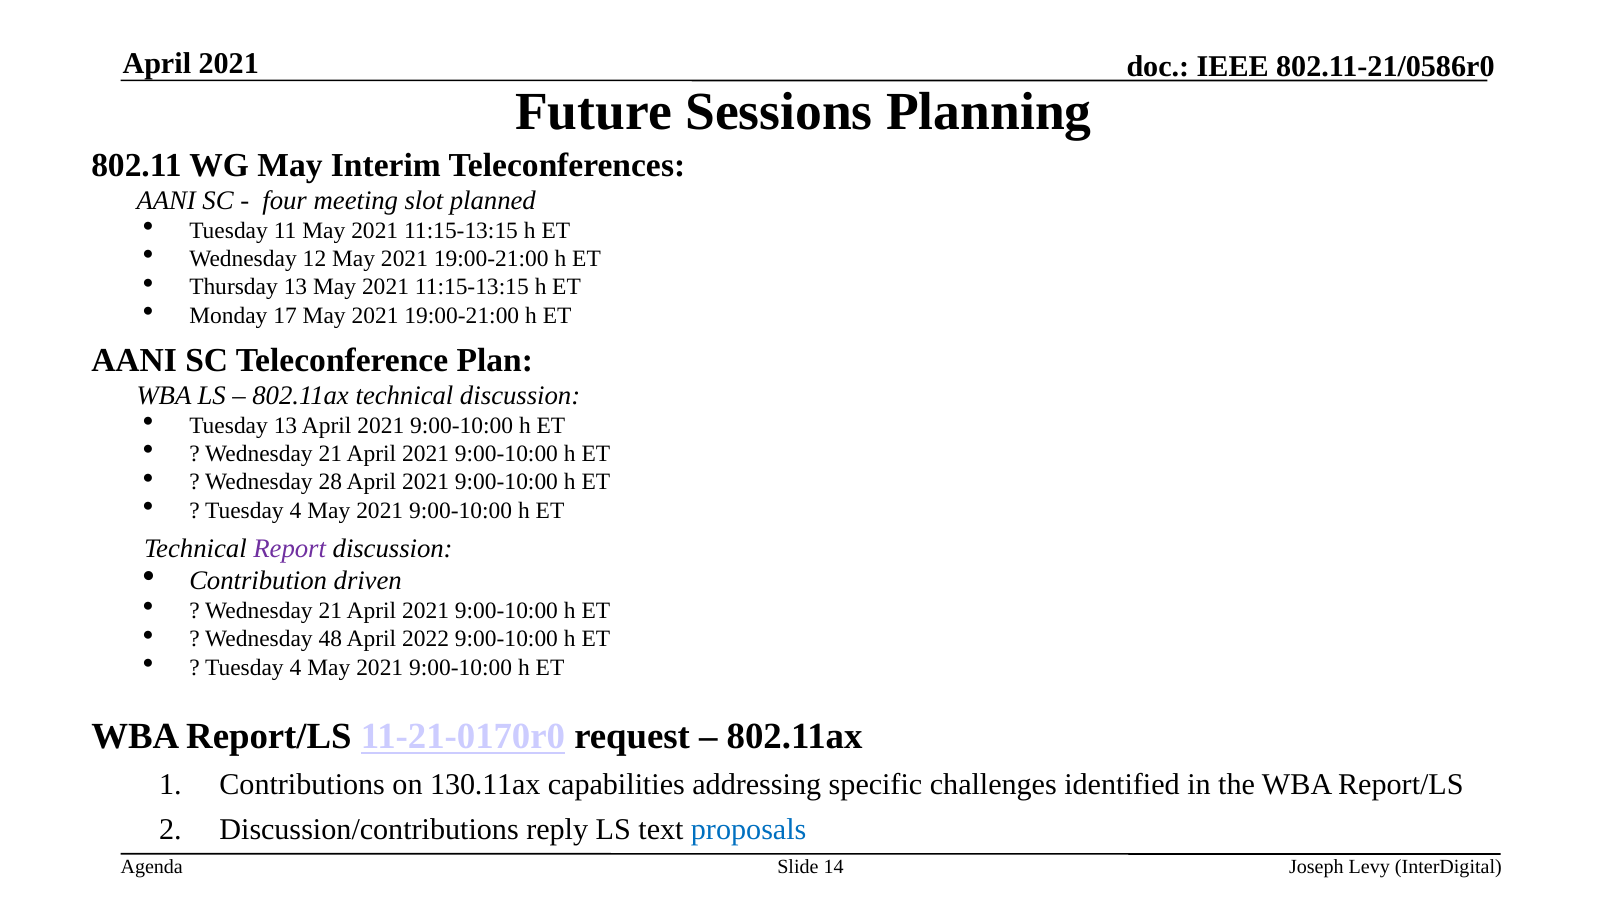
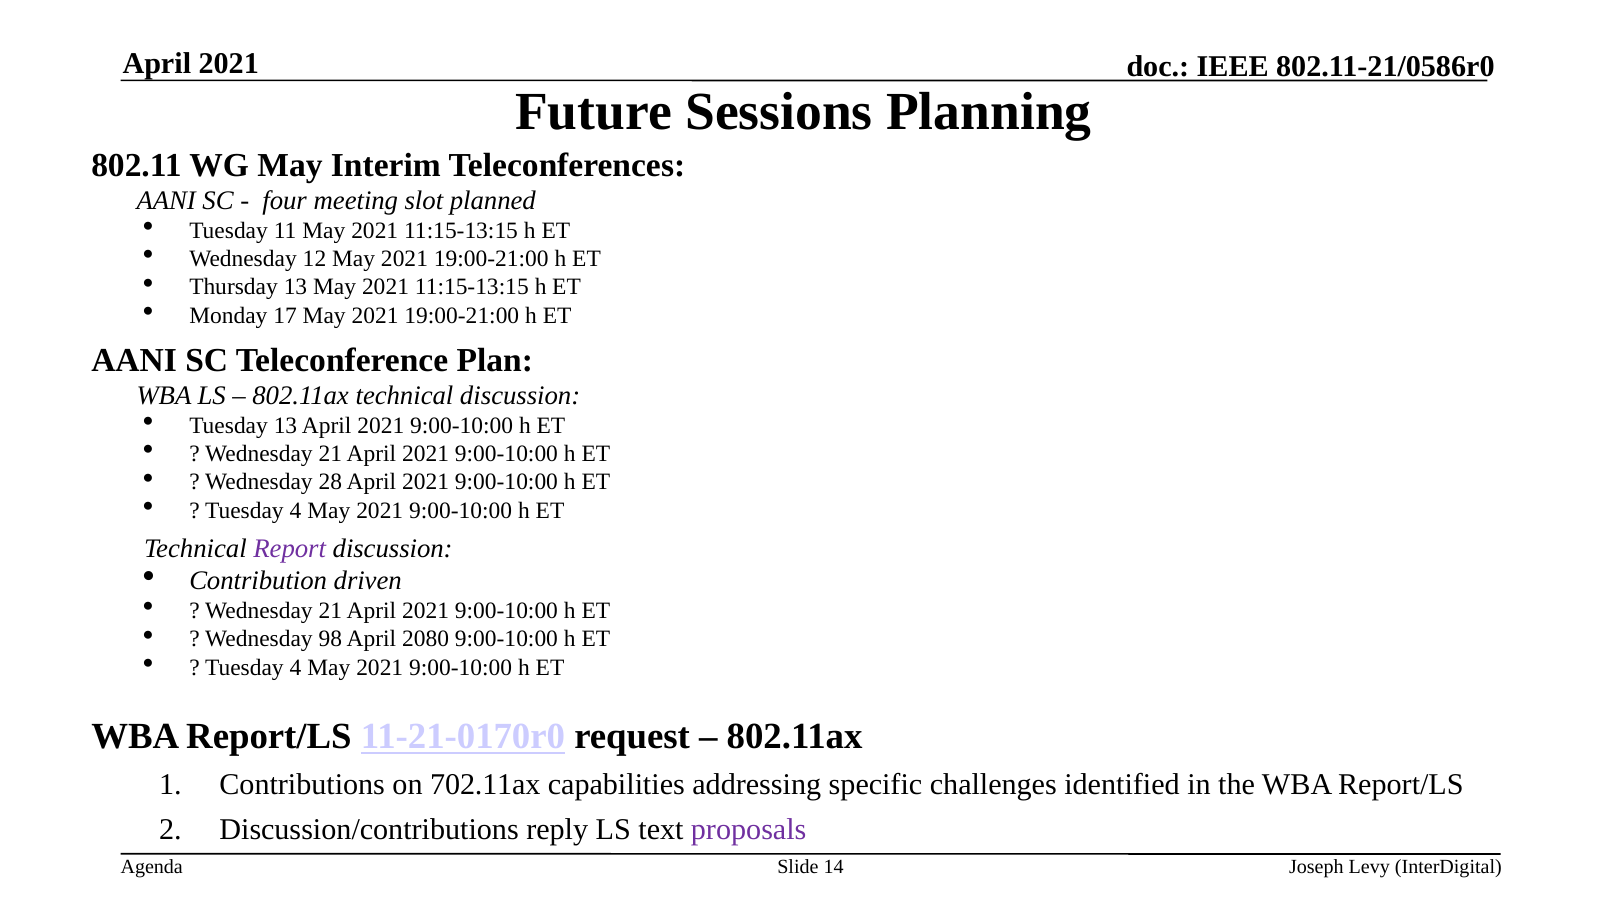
48: 48 -> 98 (330, 640)
2022: 2022 -> 2080 (426, 640)
130.11ax: 130.11ax -> 702.11ax (485, 785)
proposals colour: blue -> purple (749, 830)
